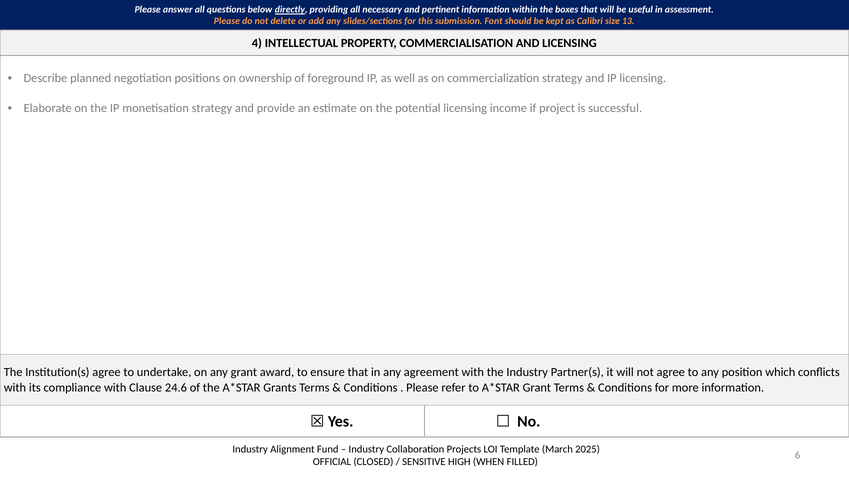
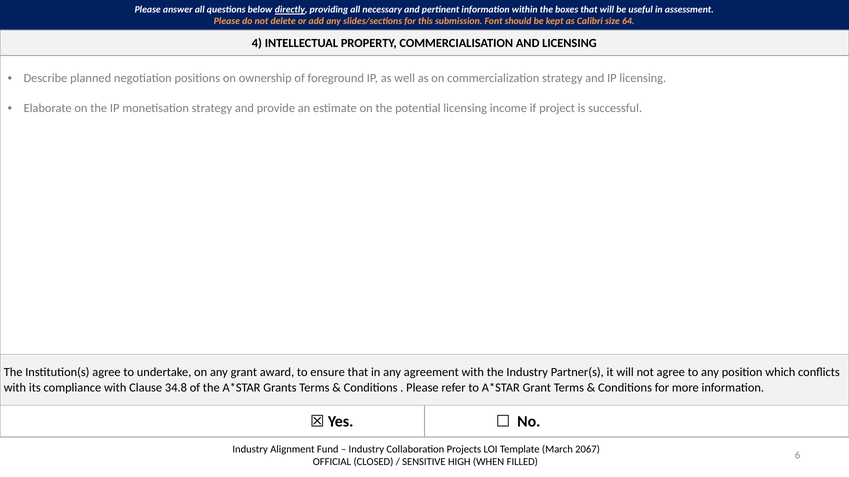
13: 13 -> 64 (628, 21)
24.6: 24.6 -> 34.8 (176, 388)
2025: 2025 -> 2067 (588, 450)
